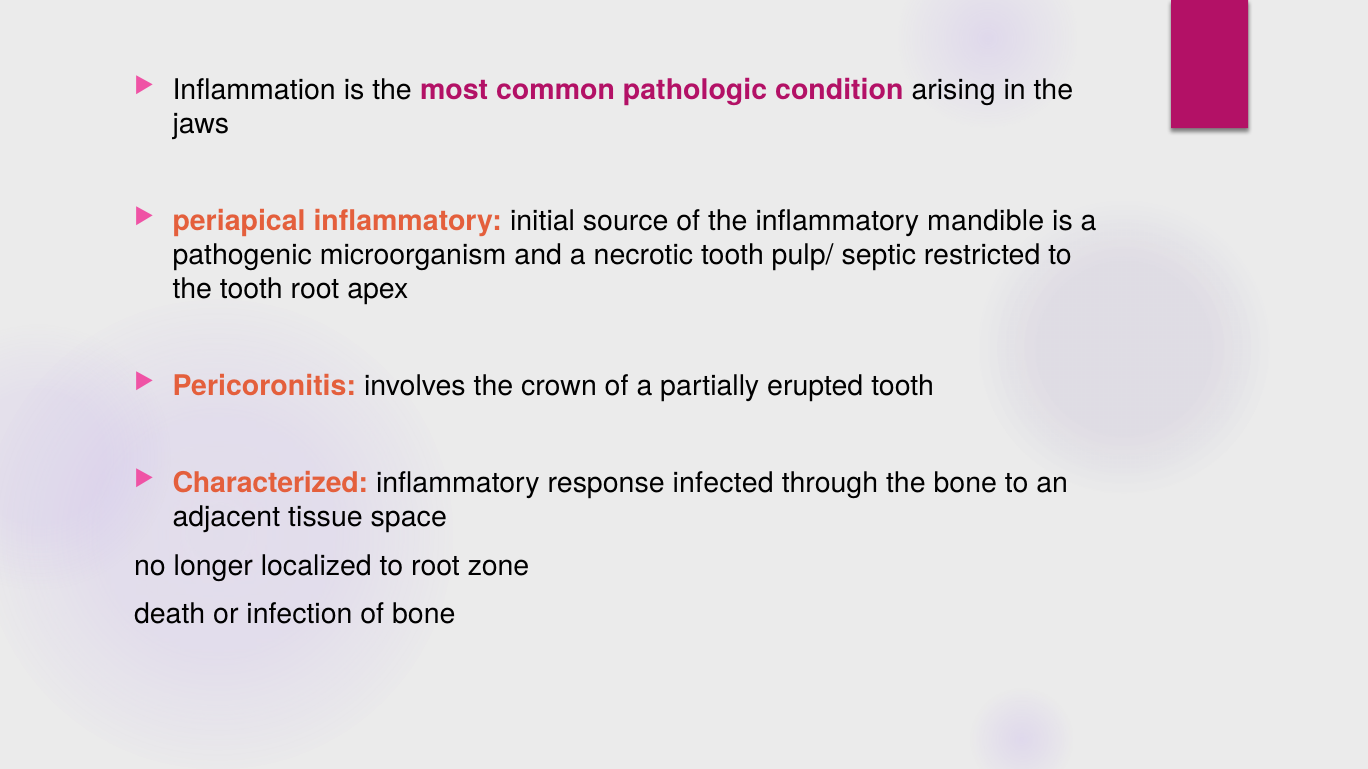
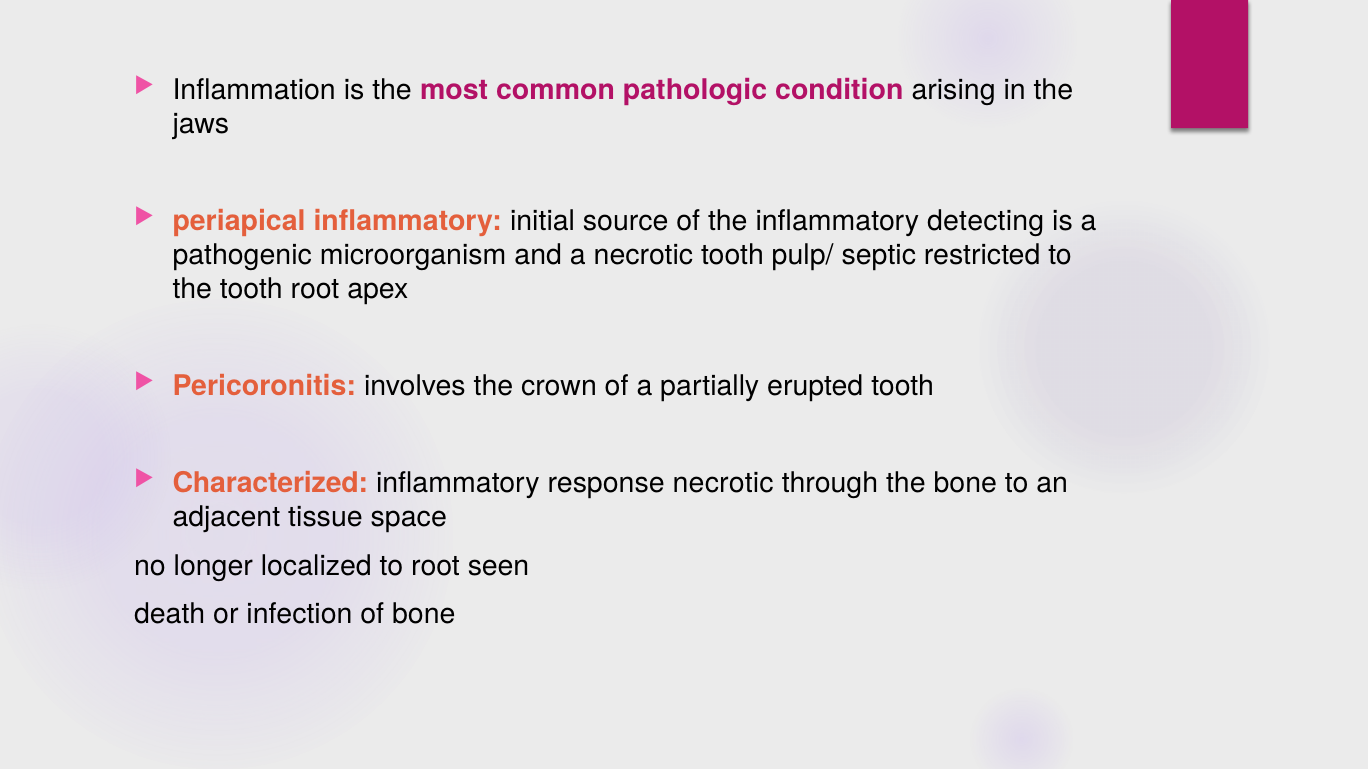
mandible: mandible -> detecting (986, 221)
response infected: infected -> necrotic (723, 484)
zone: zone -> seen (499, 566)
